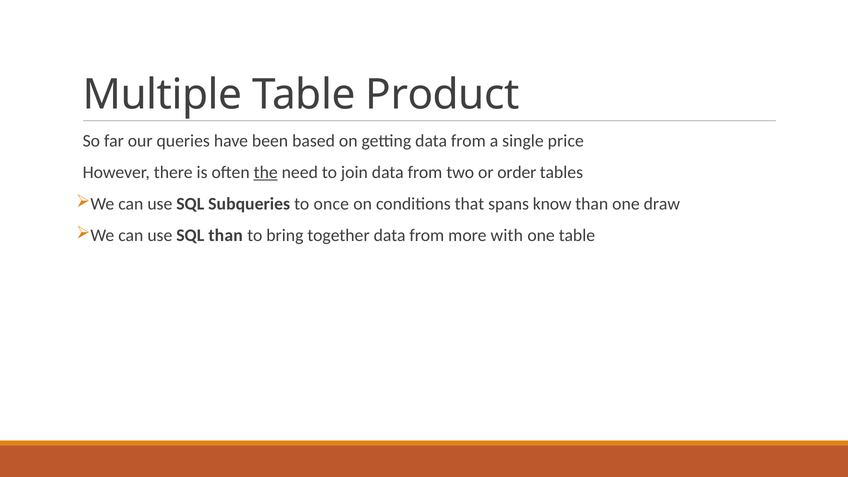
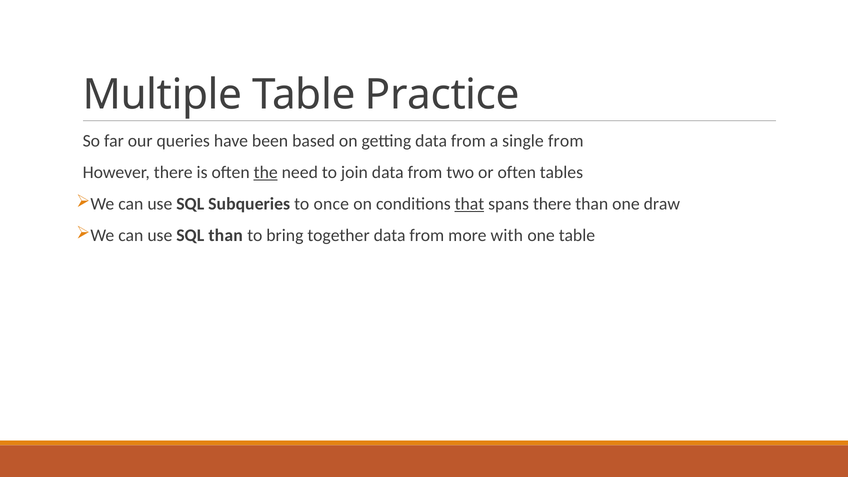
Product: Product -> Practice (442, 95)
single price: price -> from (566, 141)
or order: order -> often (517, 172)
that underline: none -> present (469, 204)
spans know: know -> there (552, 204)
